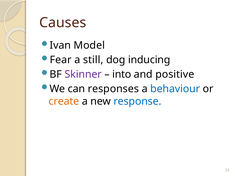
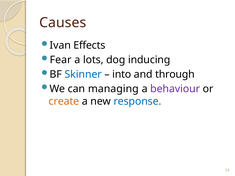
Model: Model -> Effects (89, 45)
still: still -> lots (93, 60)
Skinner colour: purple -> blue (83, 74)
positive: positive -> through (175, 74)
responses: responses -> managing (113, 89)
behaviour colour: blue -> purple (175, 89)
